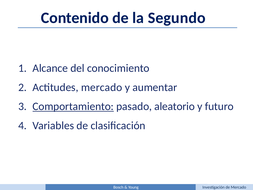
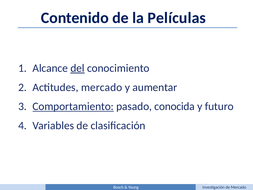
Segundo: Segundo -> Películas (177, 18)
del underline: none -> present (77, 68)
aleatorio: aleatorio -> conocida (175, 106)
